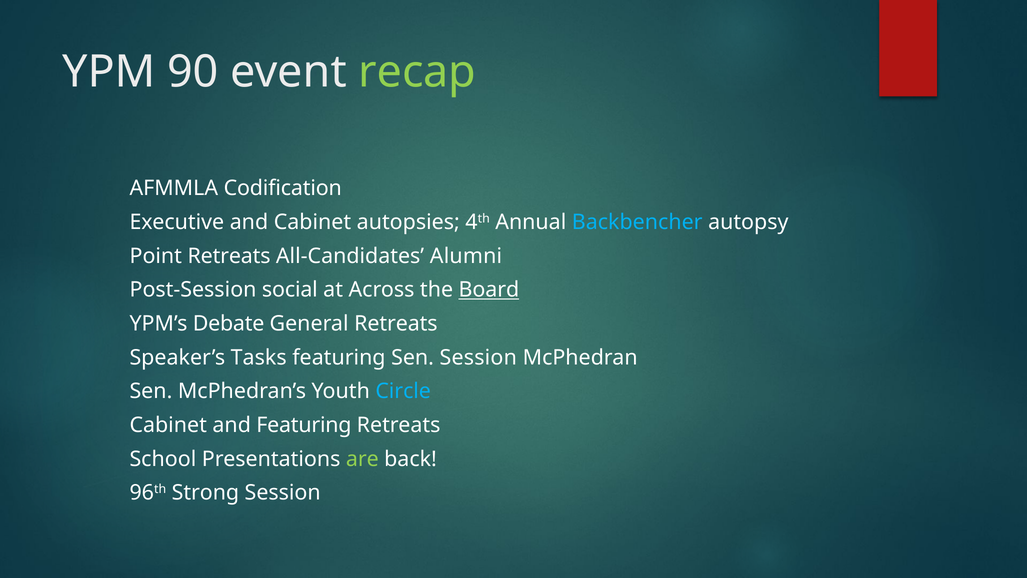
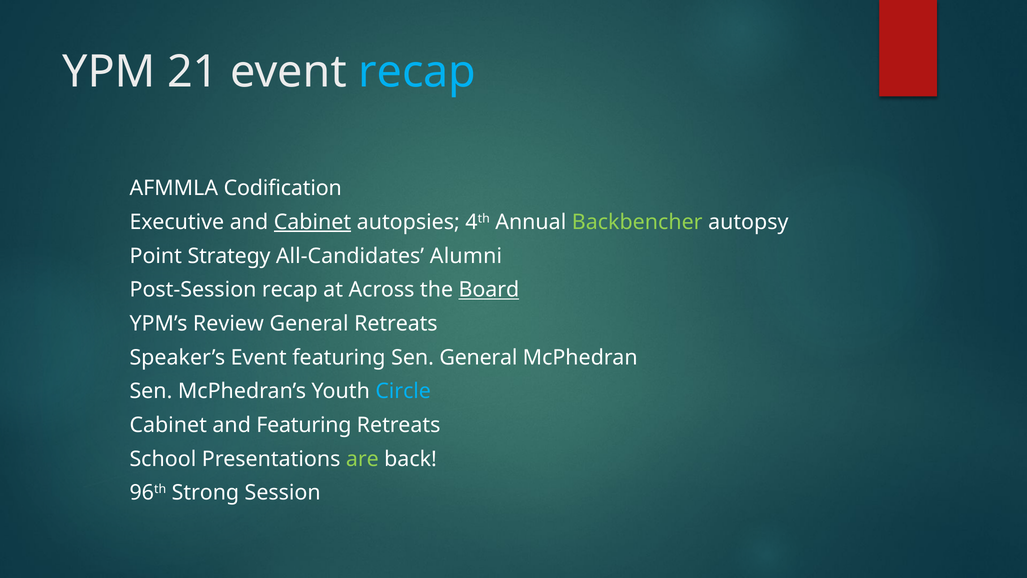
90: 90 -> 21 (193, 72)
recap colour: light green -> light blue (417, 72)
Cabinet underline: none -> present (312, 222)
Backbencher colour: light blue -> light green (637, 222)
Retreats: Retreats -> Strategy (229, 256)
social: social -> recap (290, 290)
Debate: Debate -> Review (228, 323)
Tasks: Tasks -> Event (259, 357)
Sen Session: Session -> General (478, 357)
